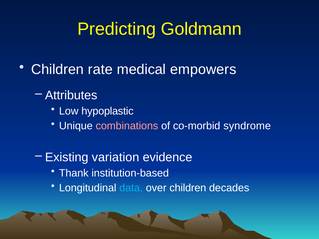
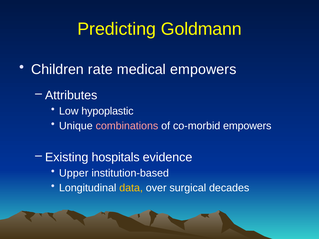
co-morbid syndrome: syndrome -> empowers (247, 126)
variation: variation -> hospitals (116, 157)
Thank: Thank -> Upper (74, 173)
data colour: light blue -> yellow (131, 188)
over children: children -> surgical (188, 188)
